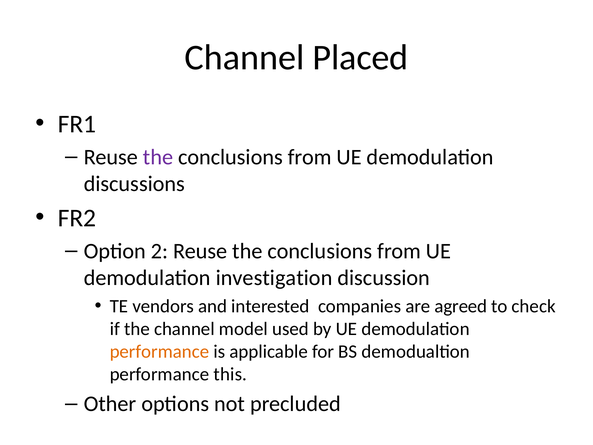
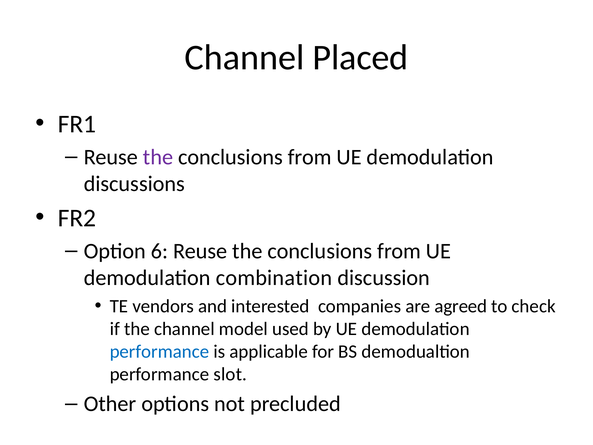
2: 2 -> 6 (159, 251)
investigation: investigation -> combination (274, 278)
performance colour: orange -> blue (159, 351)
this: this -> slot (230, 374)
